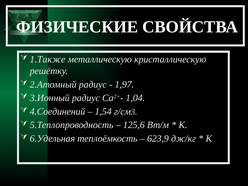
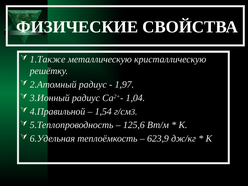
4.Соединений: 4.Соединений -> 4.Правильной (57, 112)
